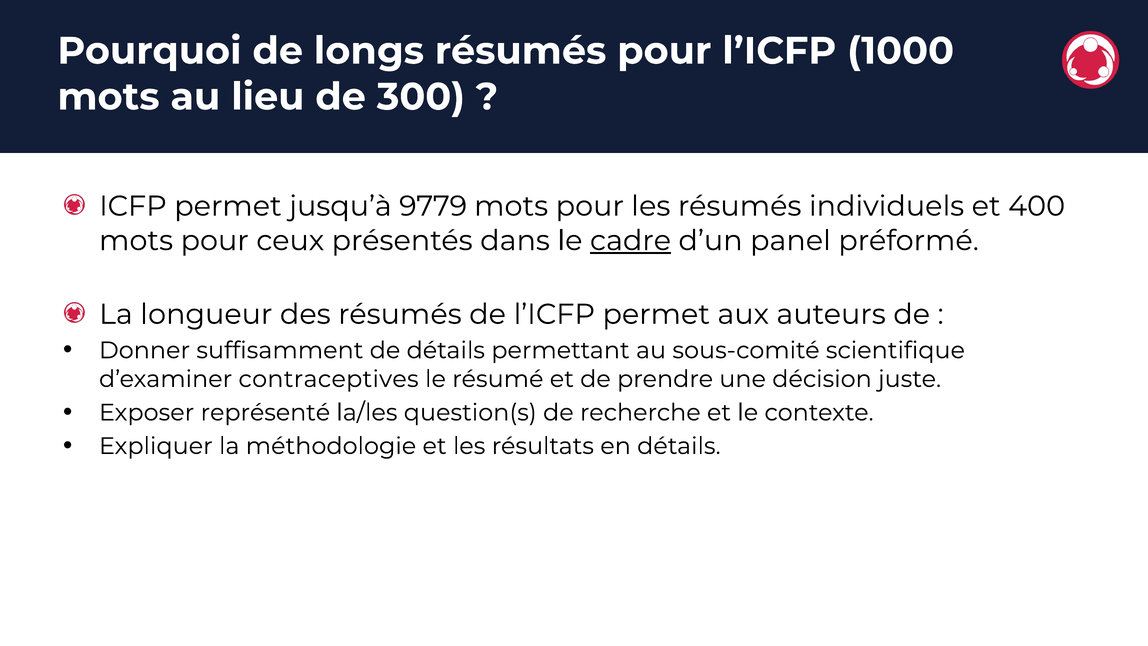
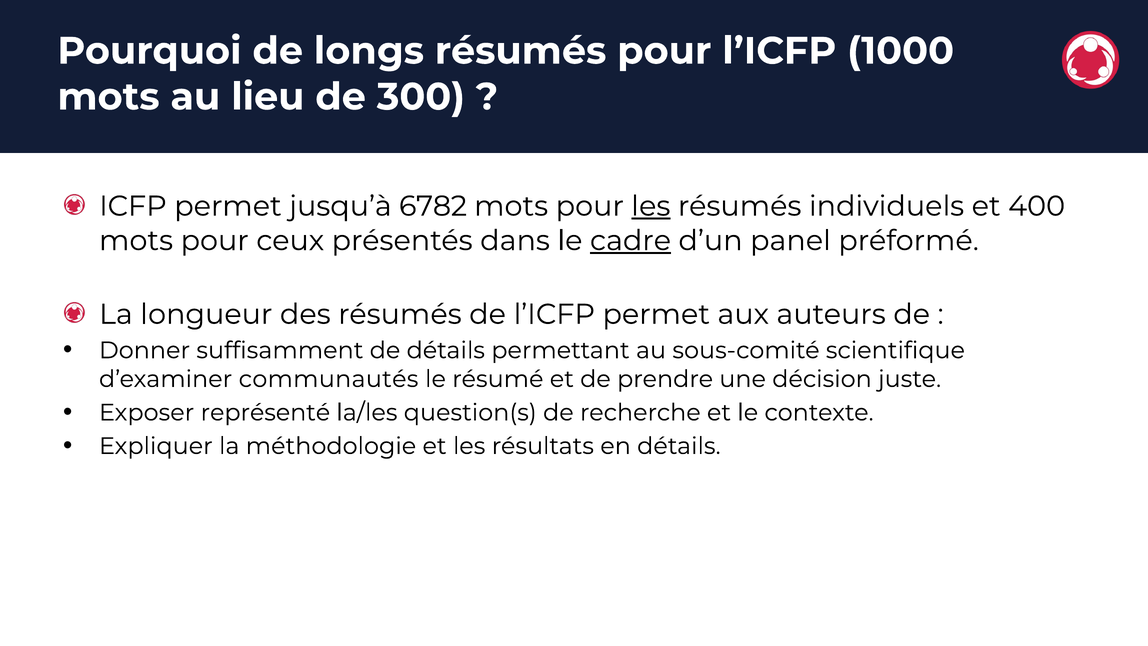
9779: 9779 -> 6782 (433, 206)
les underline: none -> present (651, 206)
contraceptives: contraceptives -> communautés (329, 379)
